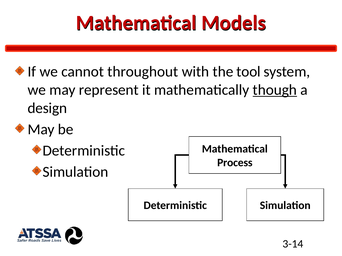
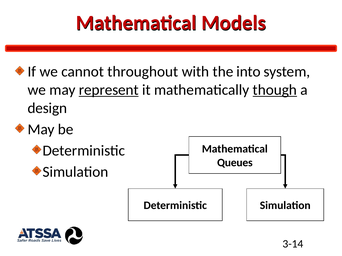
tool: tool -> into (249, 72)
represent underline: none -> present (109, 90)
Process: Process -> Queues (235, 163)
